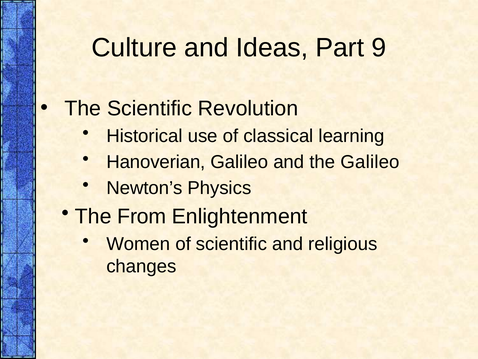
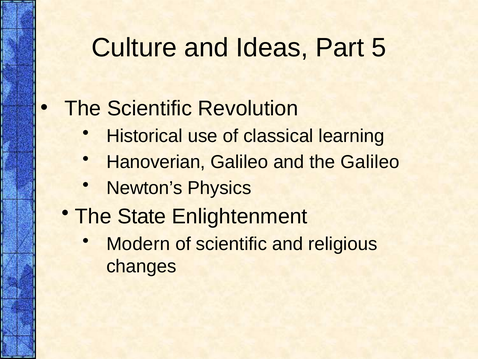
9: 9 -> 5 (379, 48)
From: From -> State (142, 216)
Women: Women -> Modern (138, 244)
